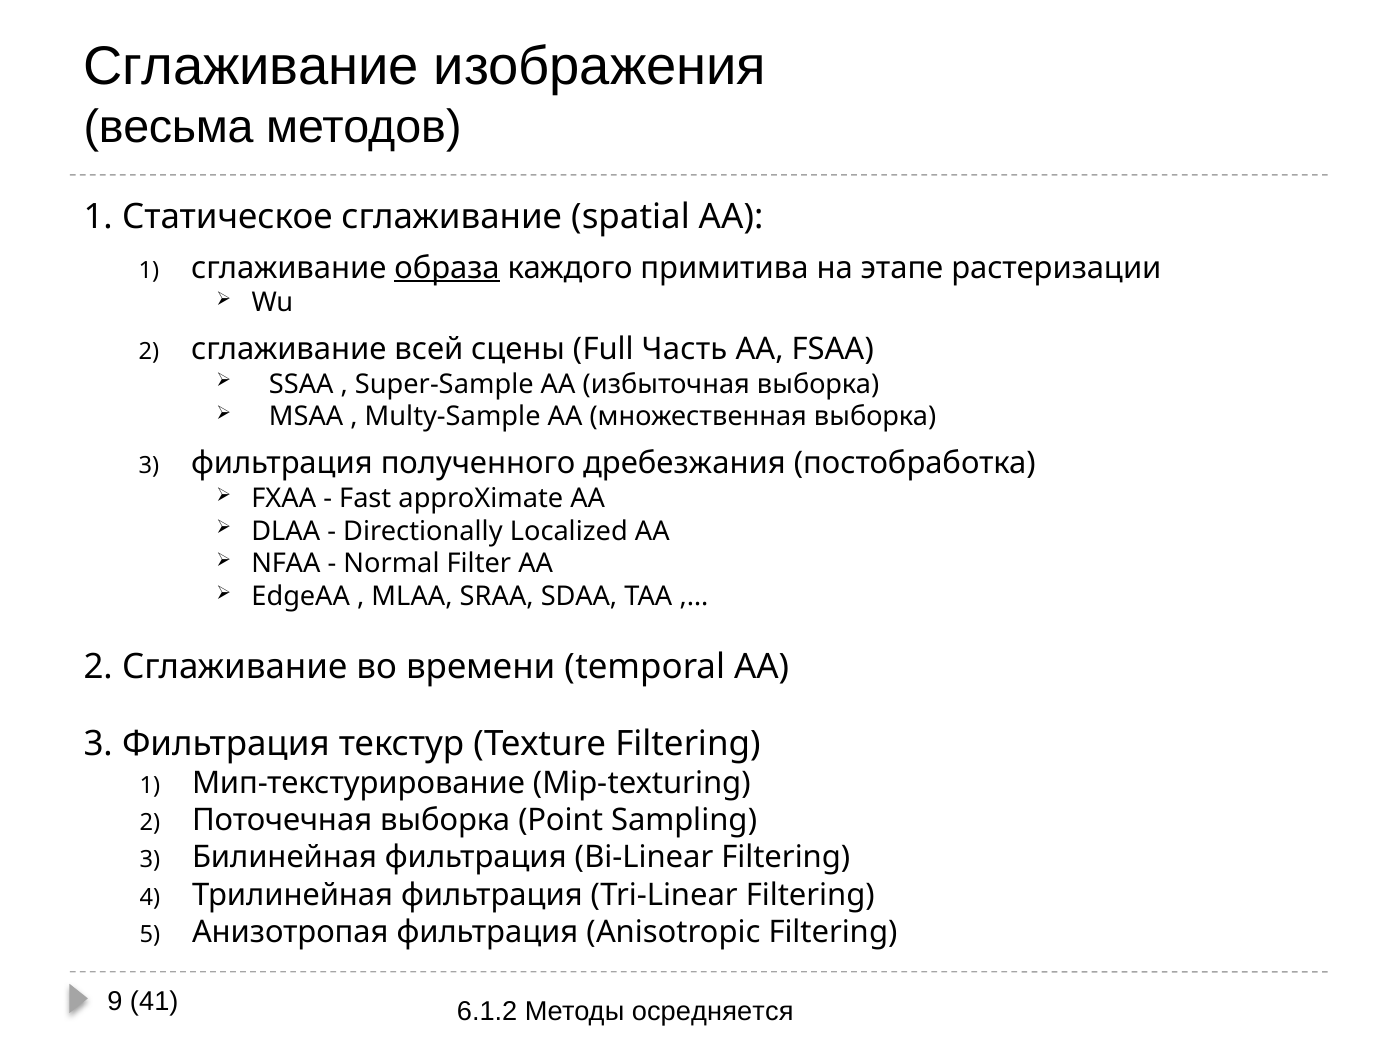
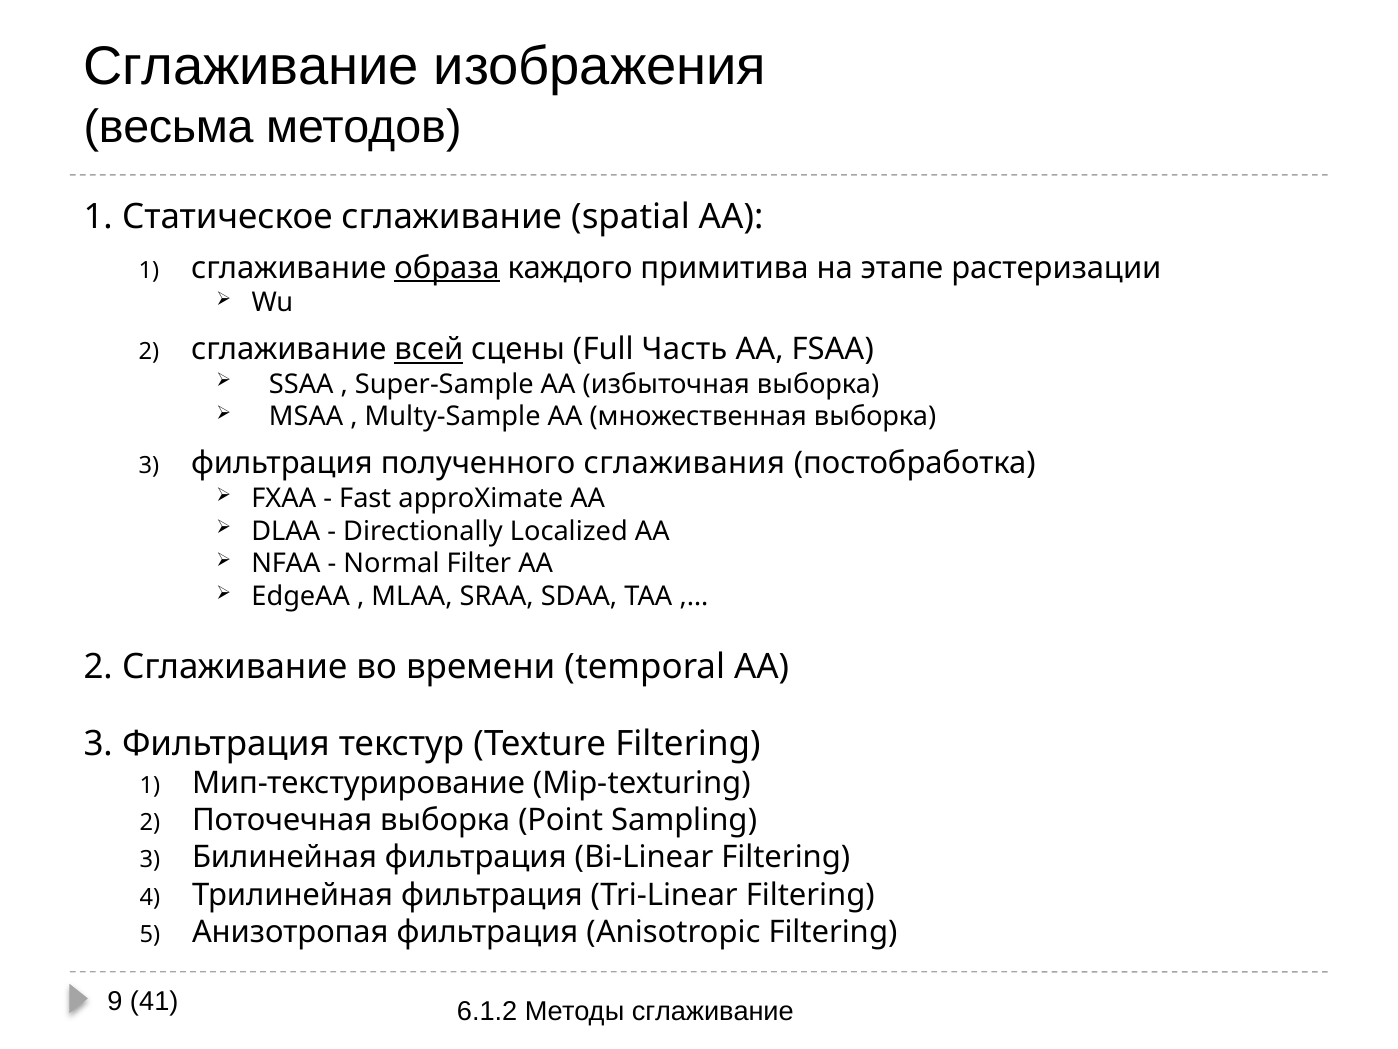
всей underline: none -> present (429, 349)
дребезжания: дребезжания -> сглаживания (684, 463)
Методы осредняется: осредняется -> сглаживание (713, 1011)
